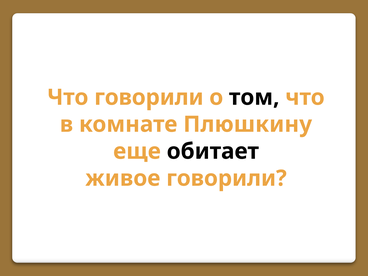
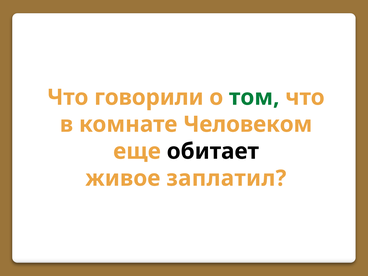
том colour: black -> green (254, 97)
Плюшкину: Плюшкину -> Человеком (248, 124)
живое говорили: говорили -> заплатил (226, 178)
